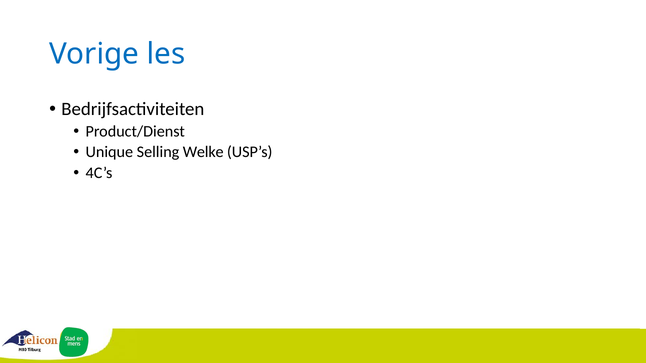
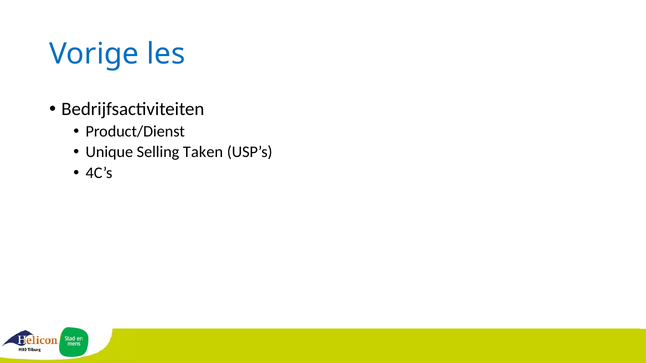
Welke: Welke -> Taken (203, 152)
